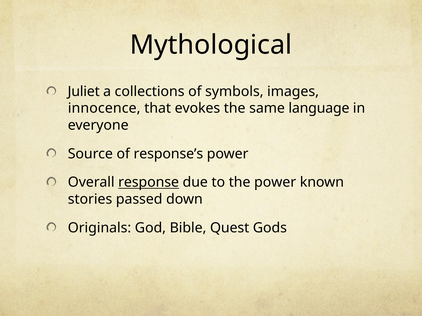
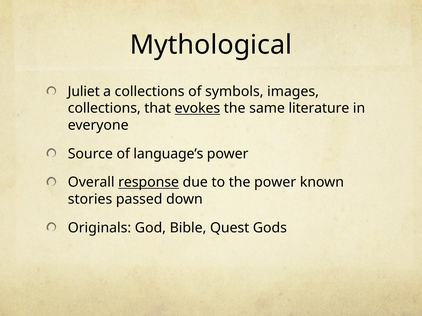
innocence: innocence -> collections (104, 108)
evokes underline: none -> present (197, 108)
language: language -> literature (319, 108)
response’s: response’s -> language’s (168, 154)
